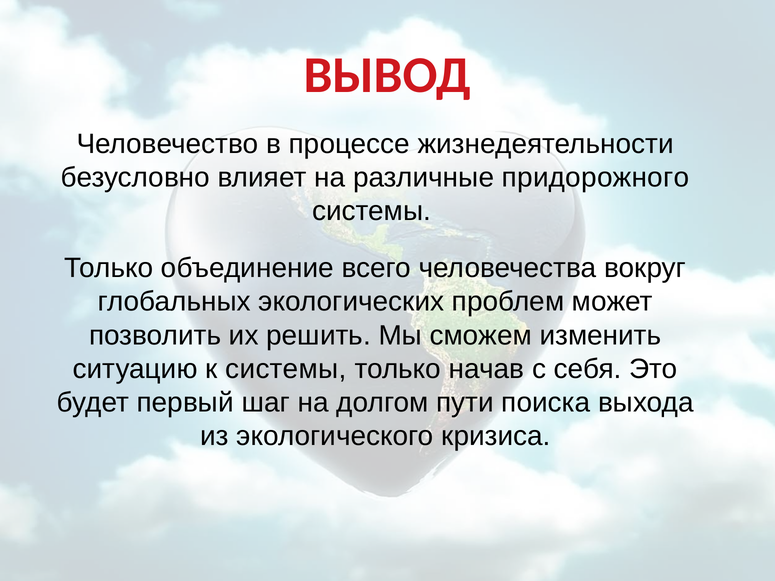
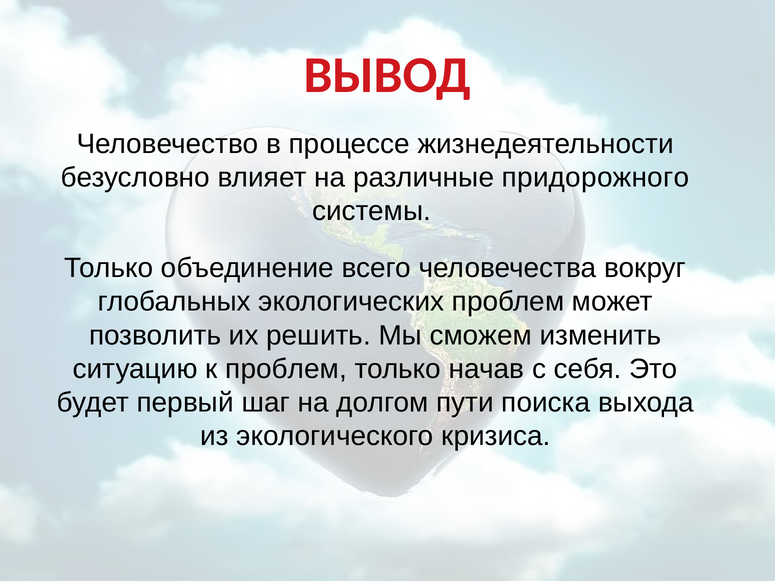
к системы: системы -> проблем (286, 369)
